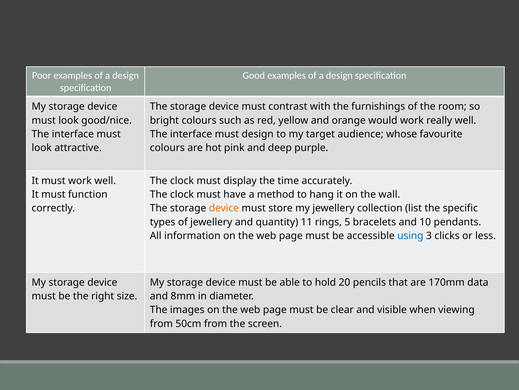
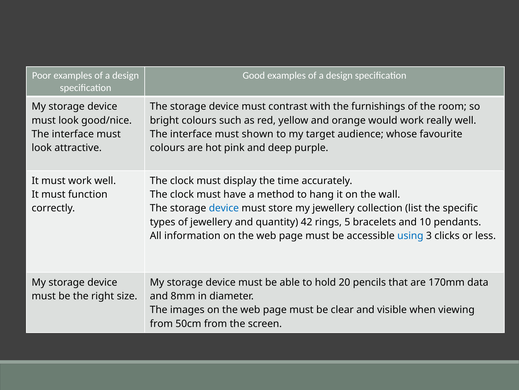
must design: design -> shown (258, 134)
device colour: orange -> blue (224, 208)
11: 11 -> 42 (307, 222)
